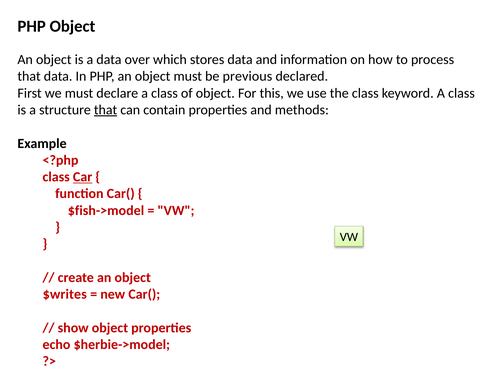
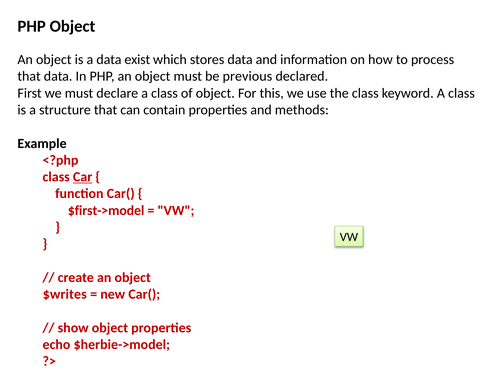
over: over -> exist (137, 60)
that underline: present -> none (106, 110)
$fish->model: $fish->model -> $first->model (106, 210)
